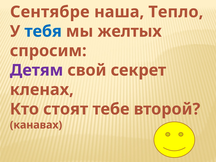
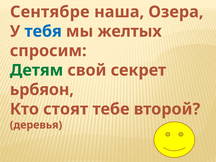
Тепло: Тепло -> Озера (176, 12)
Детям colour: purple -> green (37, 70)
кленах: кленах -> ьрбяон (42, 90)
канавах: канавах -> деревья (36, 125)
